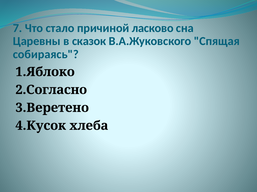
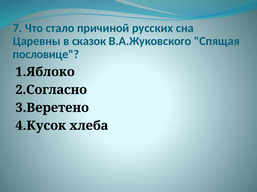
ласково: ласково -> русских (153, 28)
собираясь: собираясь -> пословице (46, 54)
